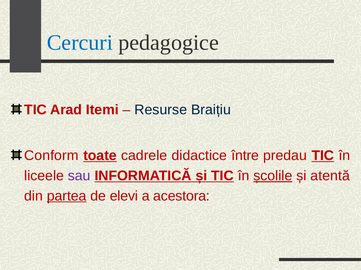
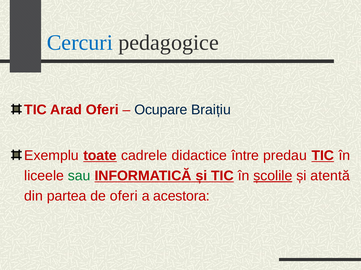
Arad Itemi: Itemi -> Oferi (102, 110)
Resurse: Resurse -> Ocupare (161, 110)
Conform: Conform -> Exemplu (51, 156)
sau colour: purple -> green (79, 176)
partea underline: present -> none (67, 196)
de elevi: elevi -> oferi (124, 196)
